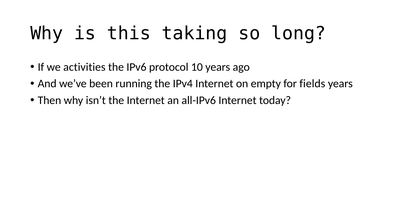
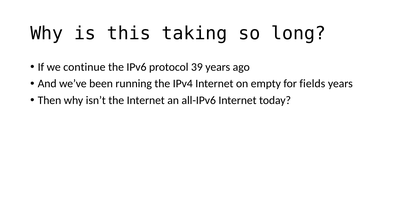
activities: activities -> continue (84, 67)
10: 10 -> 39 (197, 67)
